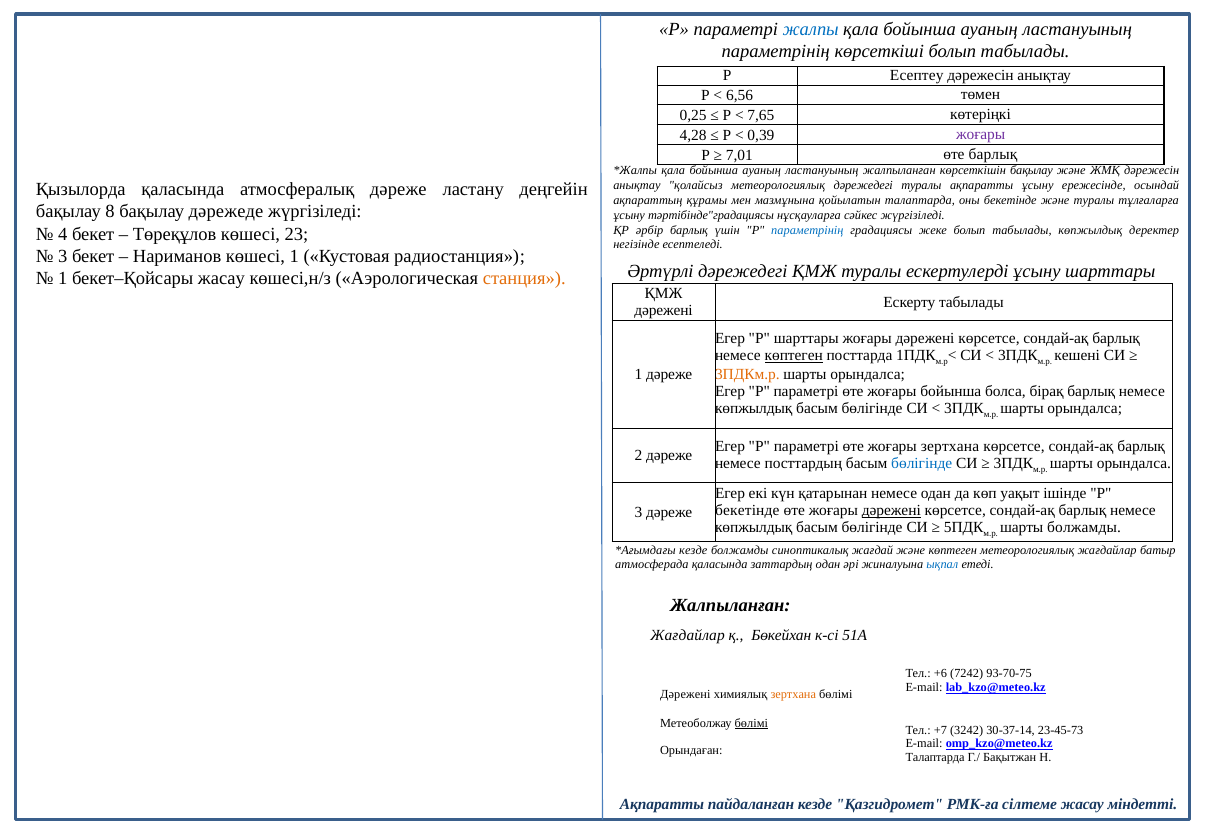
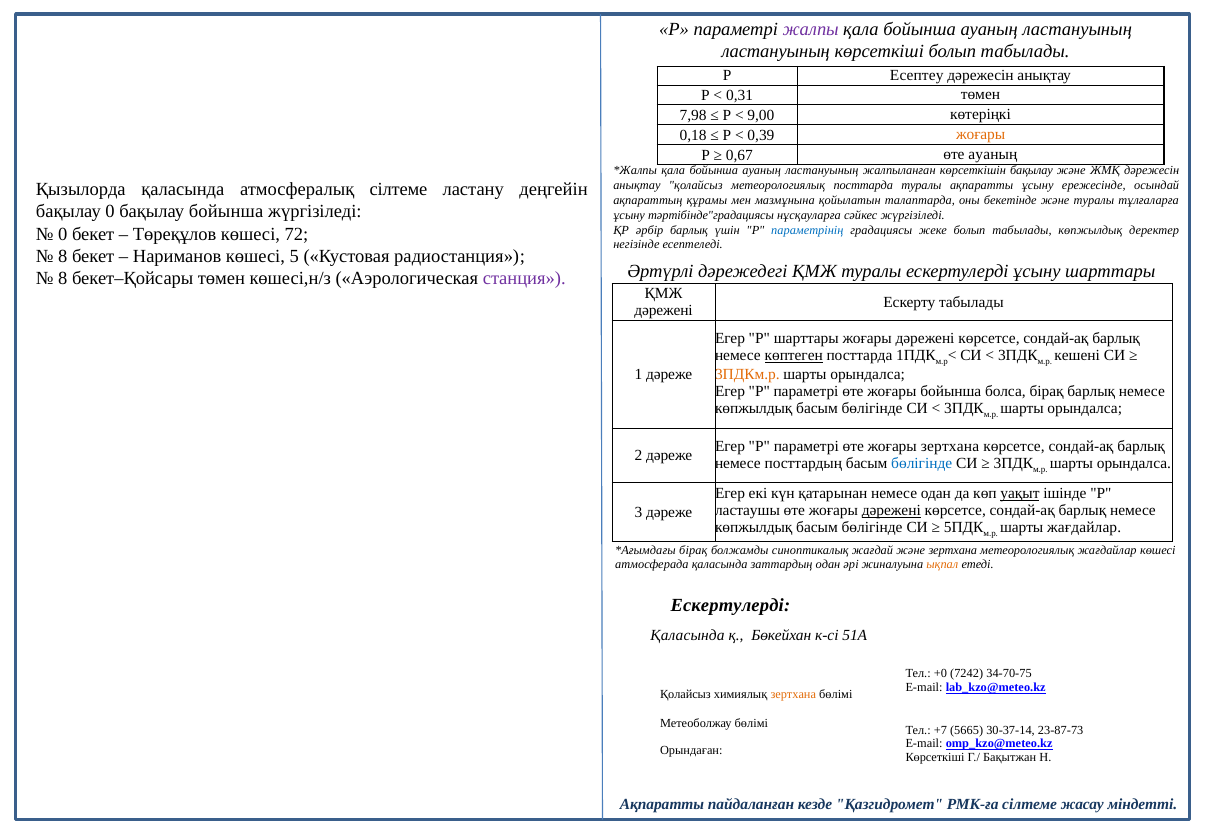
жалпы colour: blue -> purple (811, 29)
параметрінің: параметрінің -> ластануының (776, 51)
6,56: 6,56 -> 0,31 (740, 96)
0,25: 0,25 -> 7,98 (693, 115)
7,65: 7,65 -> 9,00 (761, 115)
4,28: 4,28 -> 0,18 (693, 135)
жоғары colour: purple -> orange (981, 135)
7,01: 7,01 -> 0,67 (739, 155)
өте барлық: барлық -> ауаның (993, 155)
метеорологиялық дәрежедегі: дәрежедегі -> посттарда (863, 186)
атмосфералық дәреже: дәреже -> сілтеме (398, 190)
бақылау 8: 8 -> 0 (110, 212)
бақылау дәрежеде: дәрежеде -> бойынша (226, 212)
4: 4 -> 0 (63, 234)
23: 23 -> 72 (296, 234)
3: 3 -> 8 (63, 256)
көшесі 1: 1 -> 5 (294, 256)
1: 1 -> 8 (63, 279)
бекет–Қойсары жасау: жасау -> төмен (221, 279)
станция colour: orange -> purple (524, 279)
уақыт underline: none -> present (1020, 494)
бекетінде: бекетінде -> ластаушы (747, 511)
шарты болжамды: болжамды -> жағдайлар (1084, 528)
кезде: кезде -> бірақ (693, 550)
және көптеген: көптеген -> зертхана (953, 550)
жағдайлар батыр: батыр -> көшесі (1158, 550)
ықпал colour: blue -> orange (942, 565)
Жалпыланған: Жалпыланған -> Ескертулерді (730, 606)
Жағдайлар: Жағдайлар -> Қаласында (688, 635)
+6: +6 -> +0 (940, 674)
93-70-75: 93-70-75 -> 34-70-75 (1009, 674)
Дәрежені: Дәрежені -> Қолайсыз (685, 695)
бөлімі underline: present -> none (751, 723)
3242: 3242 -> 5665 (967, 730)
23-45-73: 23-45-73 -> 23-87-73 (1061, 730)
Талаптарда: Талаптарда -> Көрсеткіші (935, 758)
